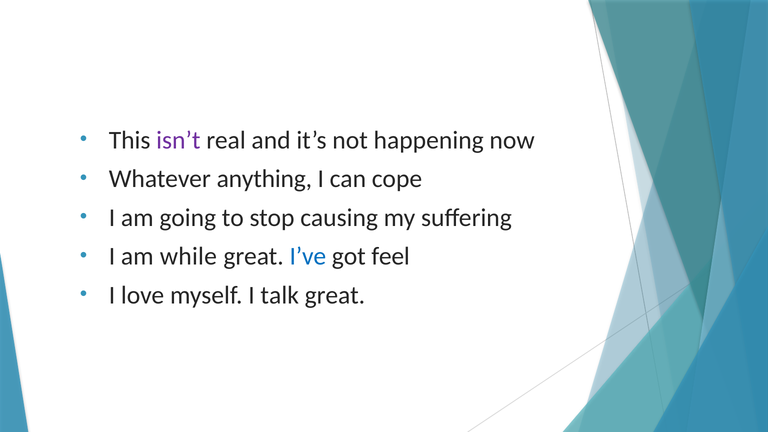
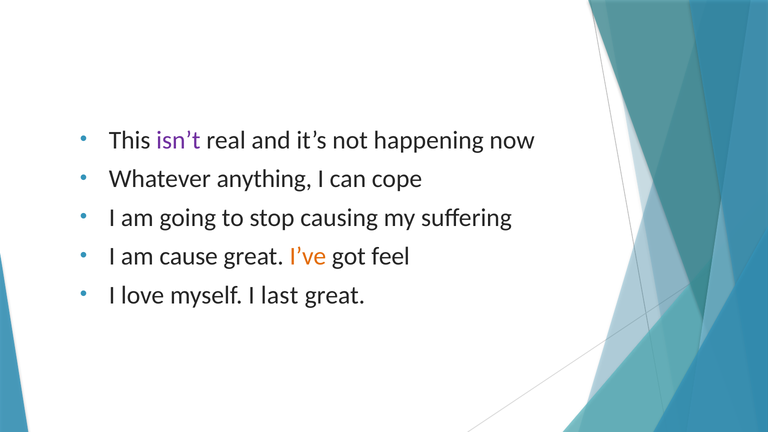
while: while -> cause (189, 256)
I’ve colour: blue -> orange (308, 256)
talk: talk -> last (280, 295)
